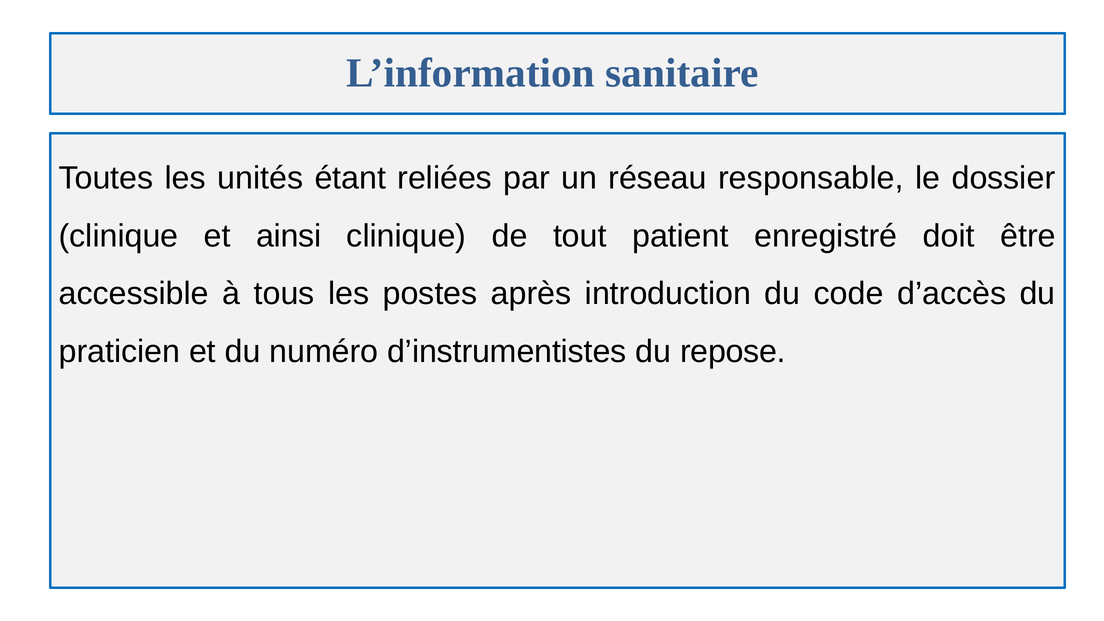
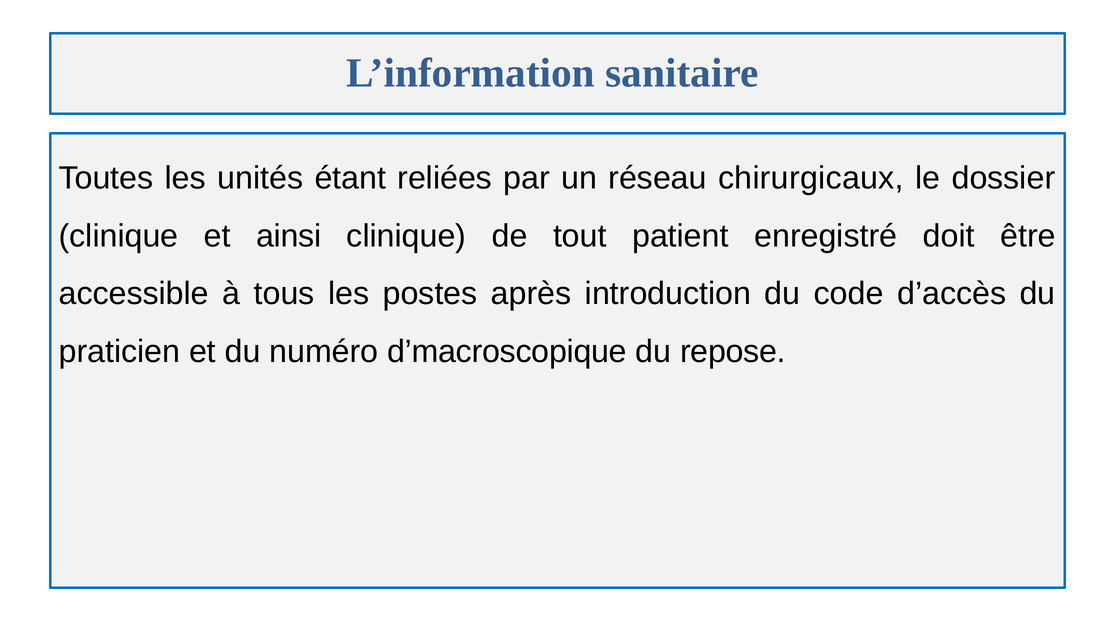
responsable: responsable -> chirurgicaux (811, 178)
d’instrumentistes: d’instrumentistes -> d’macroscopique (507, 352)
